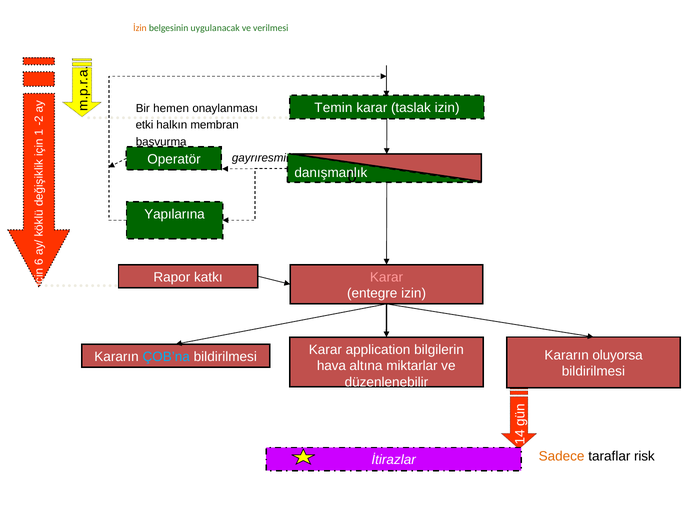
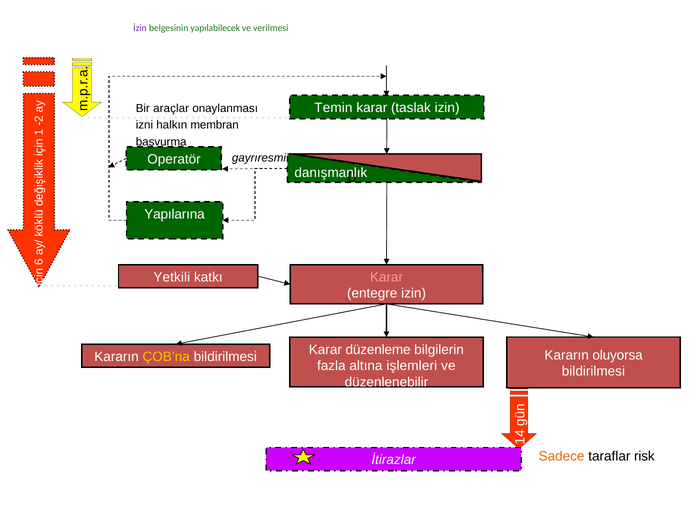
İzin colour: orange -> purple (140, 28)
uygulanacak: uygulanacak -> yapılabilecek (215, 28)
hemen: hemen -> araçlar (171, 108)
etki: etki -> izni (144, 125)
Rapor: Rapor -> Yetkili (172, 277)
application: application -> düzenleme (378, 350)
ÇOB’na colour: light blue -> yellow (166, 357)
hava: hava -> fazla (331, 366)
miktarlar: miktarlar -> işlemleri (412, 366)
